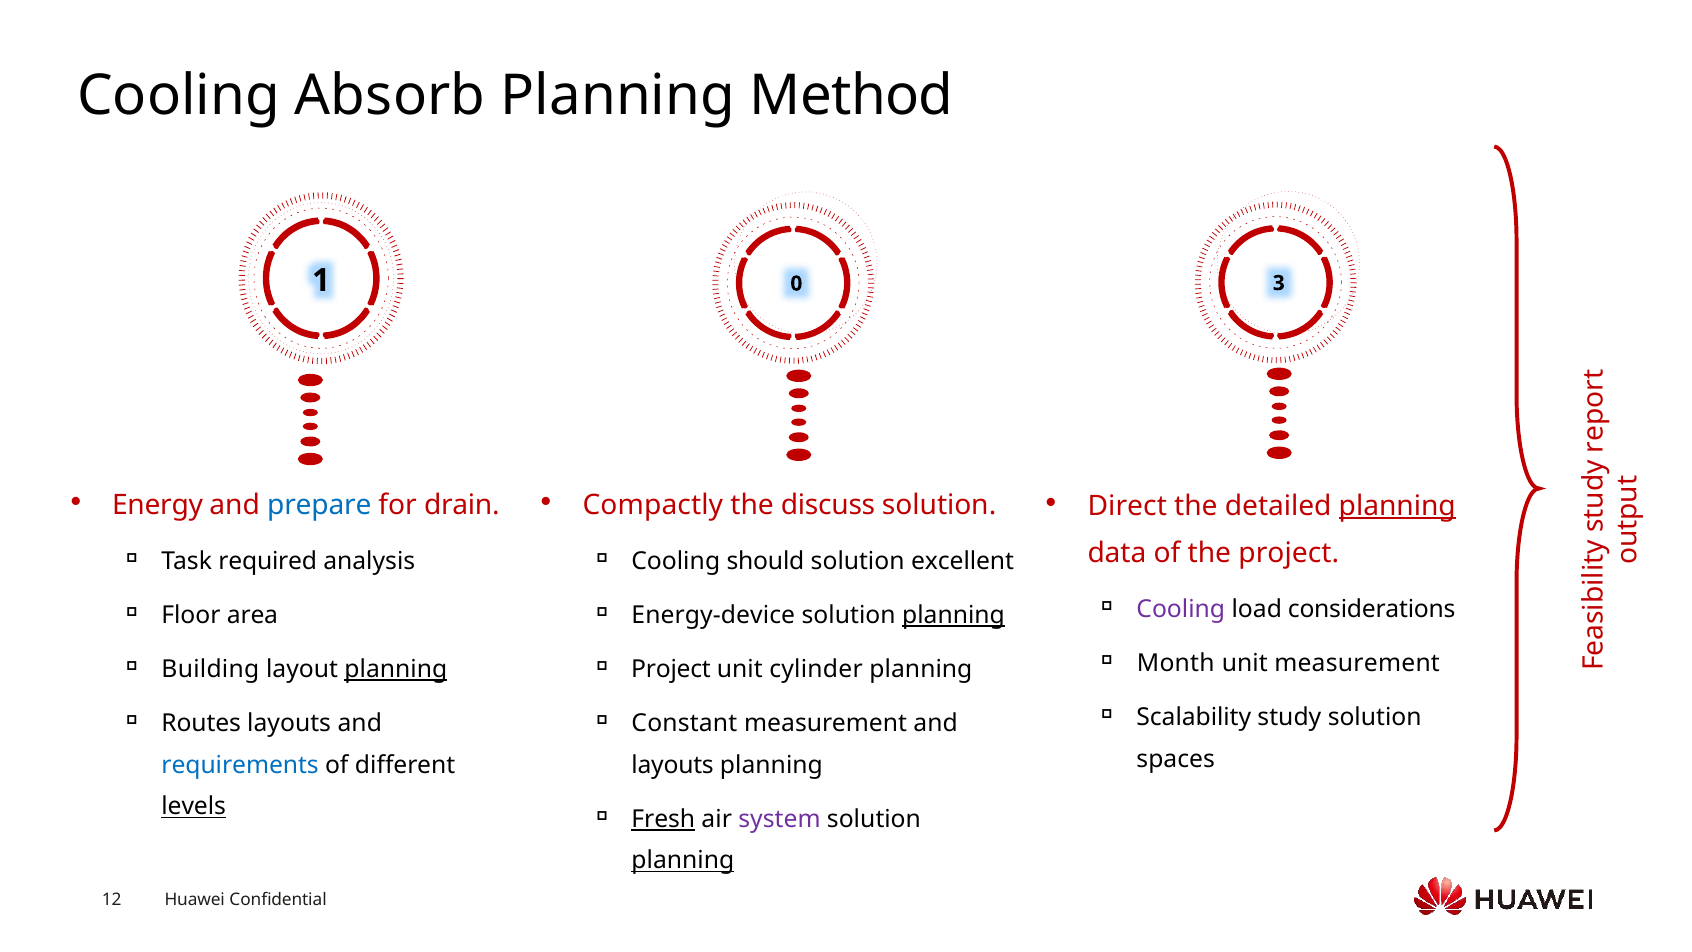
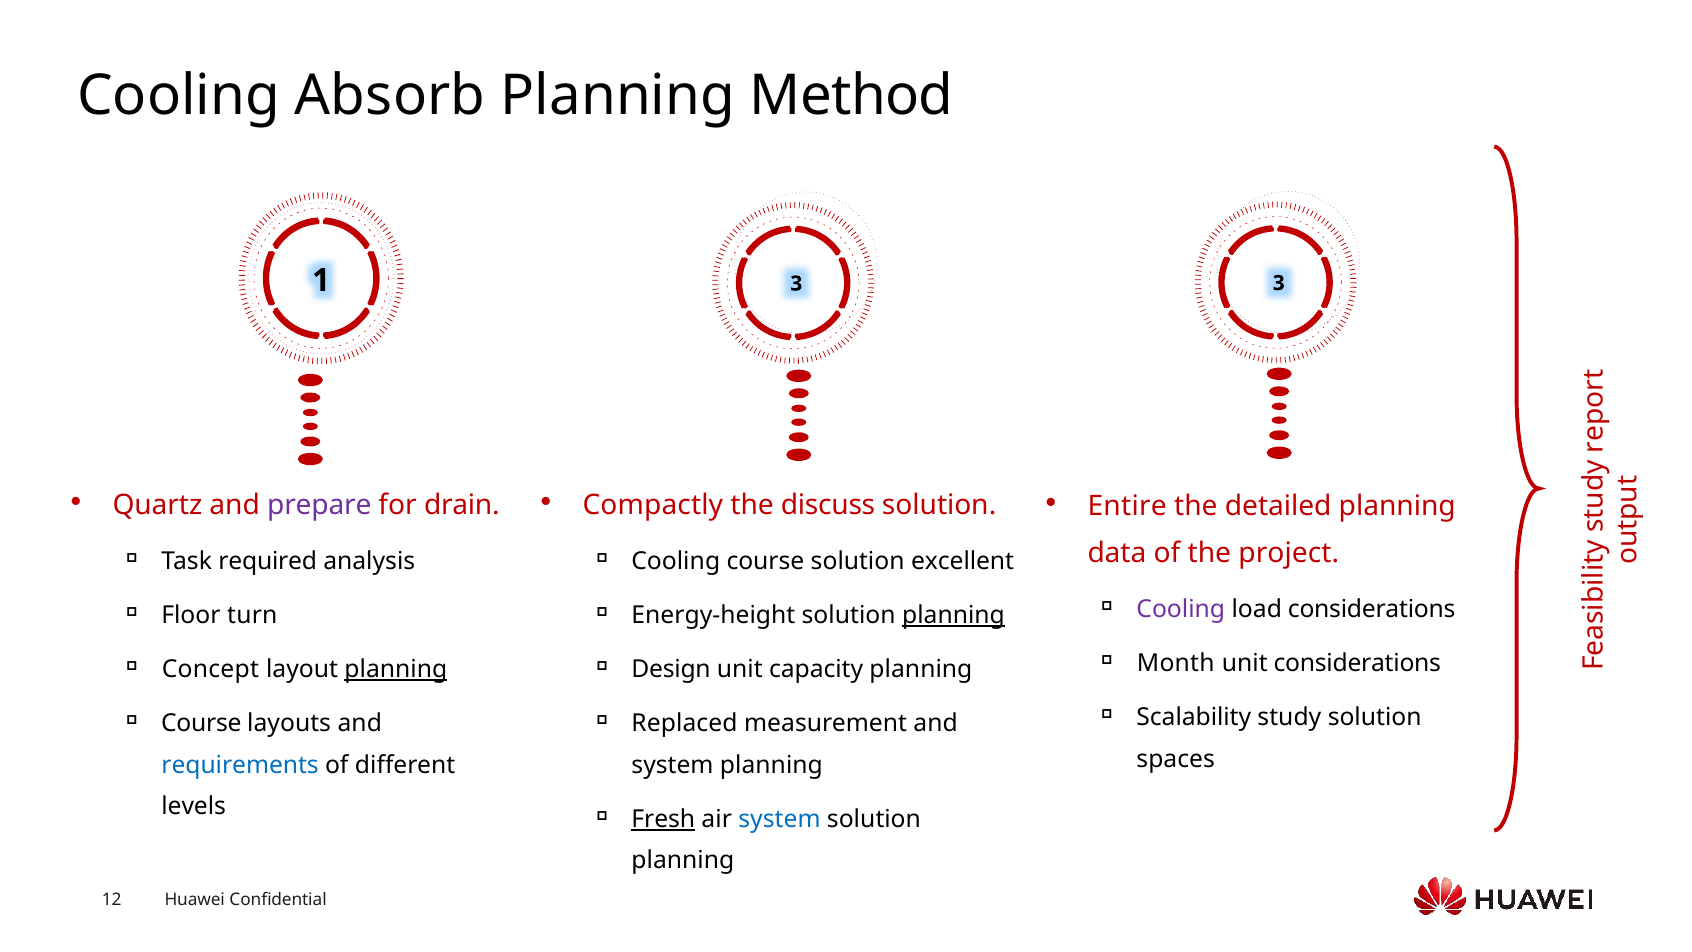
1 0: 0 -> 3 (796, 284)
Energy: Energy -> Quartz (157, 505)
prepare colour: blue -> purple (319, 505)
Direct: Direct -> Entire (1127, 506)
planning underline: present -> none (1397, 506)
Cooling should: should -> course (765, 561)
area: area -> turn (252, 615)
Energy-device: Energy-device -> Energy-height (713, 615)
unit measurement: measurement -> considerations (1357, 663)
Building: Building -> Concept (210, 669)
Project: Project -> Design (671, 669)
cylinder: cylinder -> capacity (816, 669)
Constant: Constant -> Replaced (684, 724)
Routes: Routes -> Course (201, 724)
layouts: layouts -> system (673, 765)
levels underline: present -> none (194, 807)
system colour: purple -> blue (780, 819)
planning underline: present -> none (683, 861)
